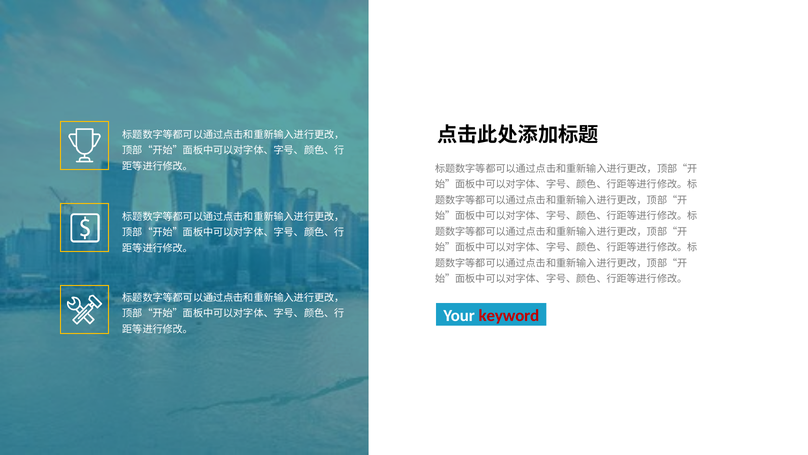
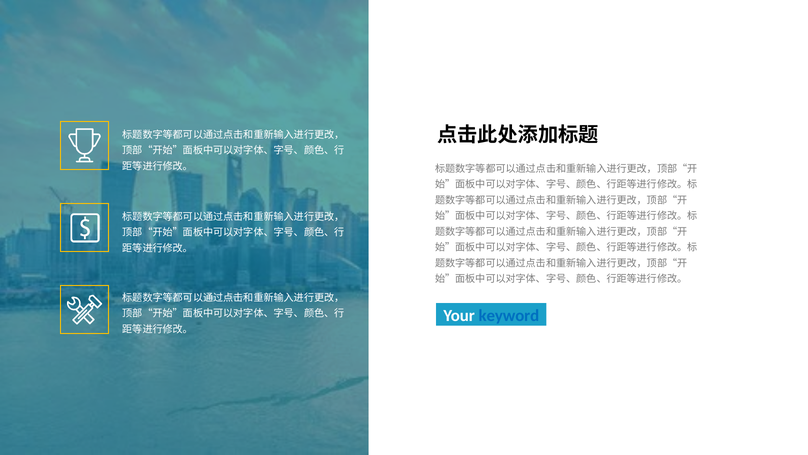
keyword colour: red -> blue (509, 315)
